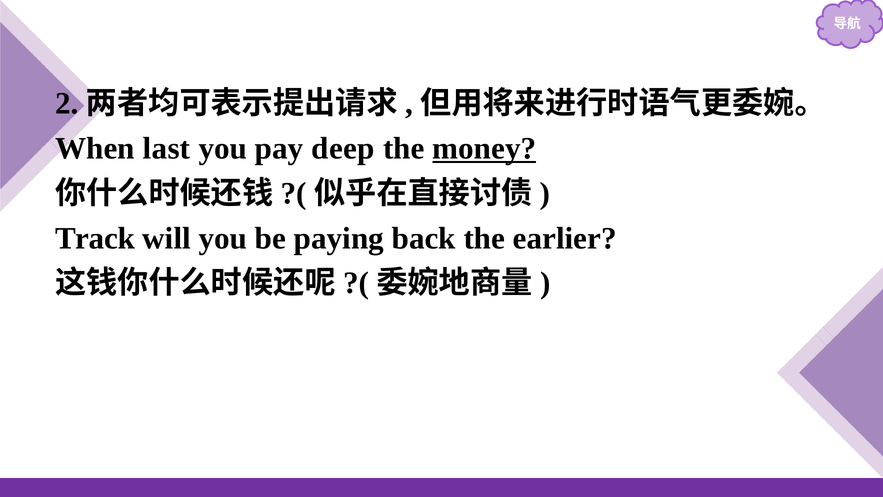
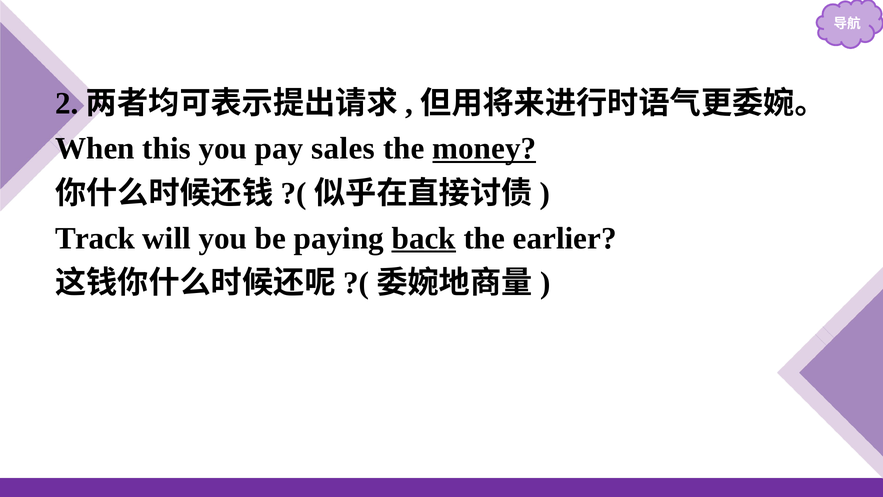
last: last -> this (167, 148)
deep: deep -> sales (343, 148)
back underline: none -> present (424, 238)
